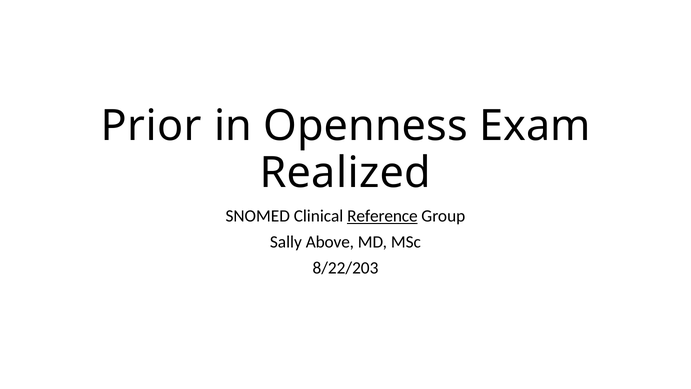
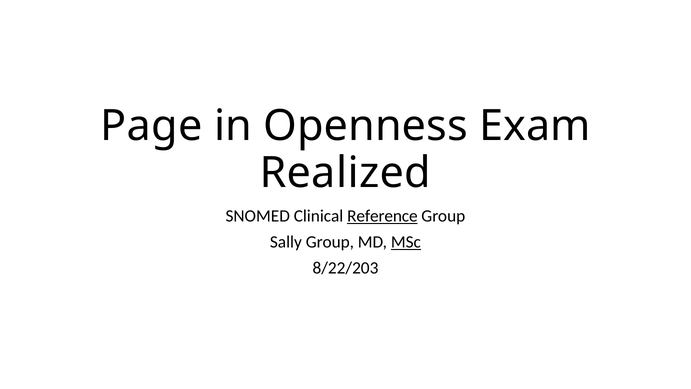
Prior: Prior -> Page (151, 126)
Sally Above: Above -> Group (330, 242)
MSc underline: none -> present (406, 242)
